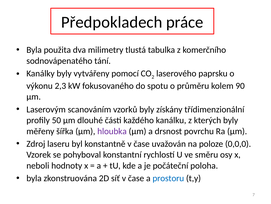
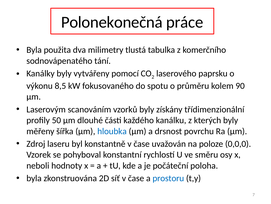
Předpokladech: Předpokladech -> Polonekonečná (112, 22)
2,3: 2,3 -> 8,5 (60, 86)
hloubka colour: purple -> blue (112, 131)
